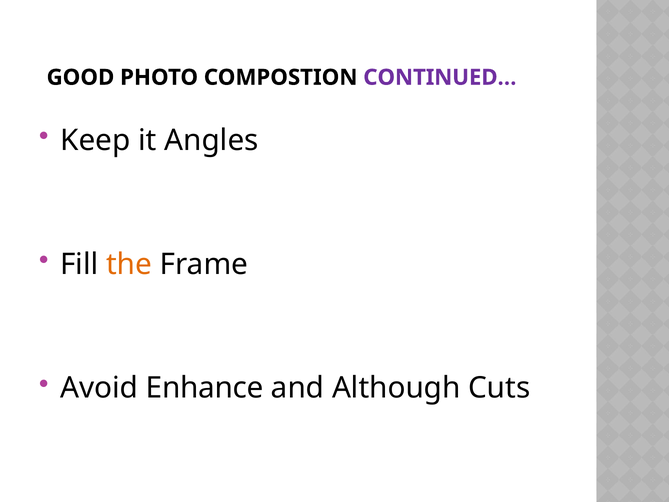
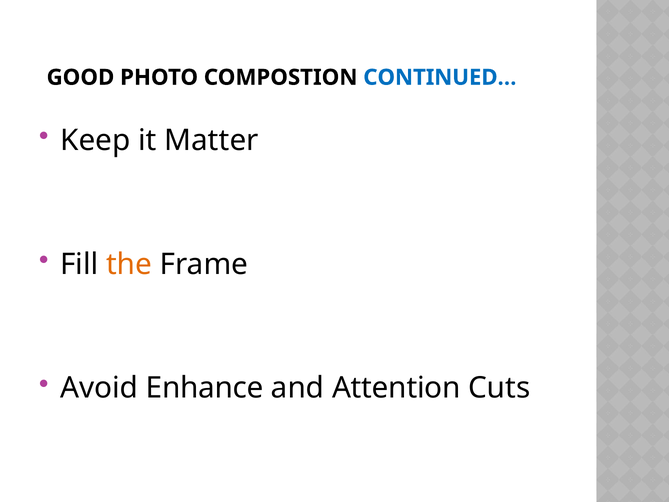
CONTINUED… colour: purple -> blue (440, 77)
Angles: Angles -> Matter (211, 140)
Although: Although -> Attention (396, 388)
